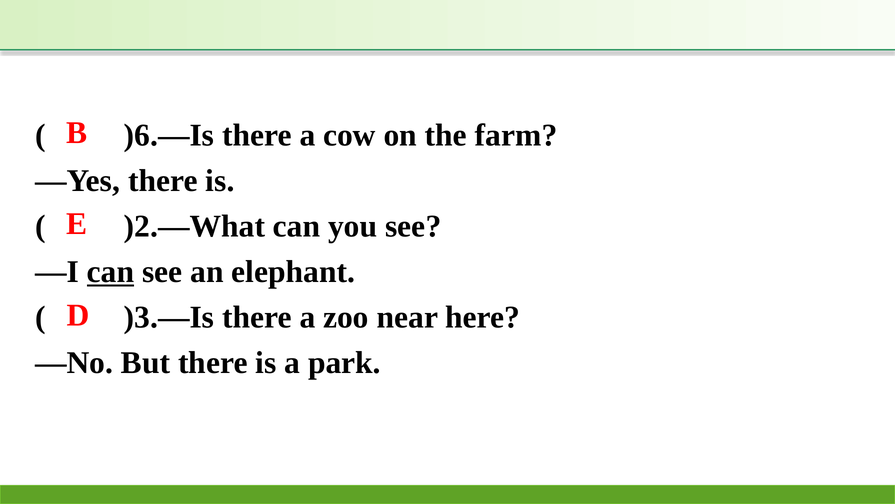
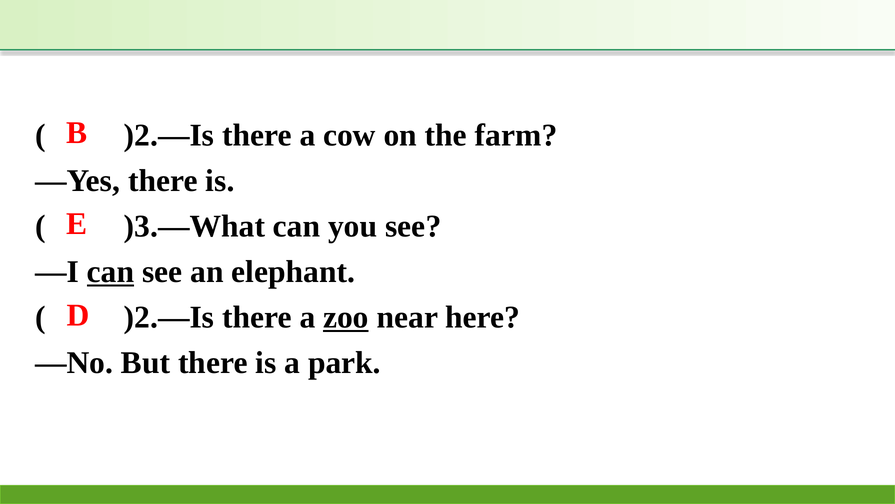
)6.—Is: )6.—Is -> )2.—Is (169, 135)
)2.—What: )2.—What -> )3.—What (194, 226)
)3.—Is: )3.—Is -> )2.—Is (169, 317)
zoo underline: none -> present (346, 317)
